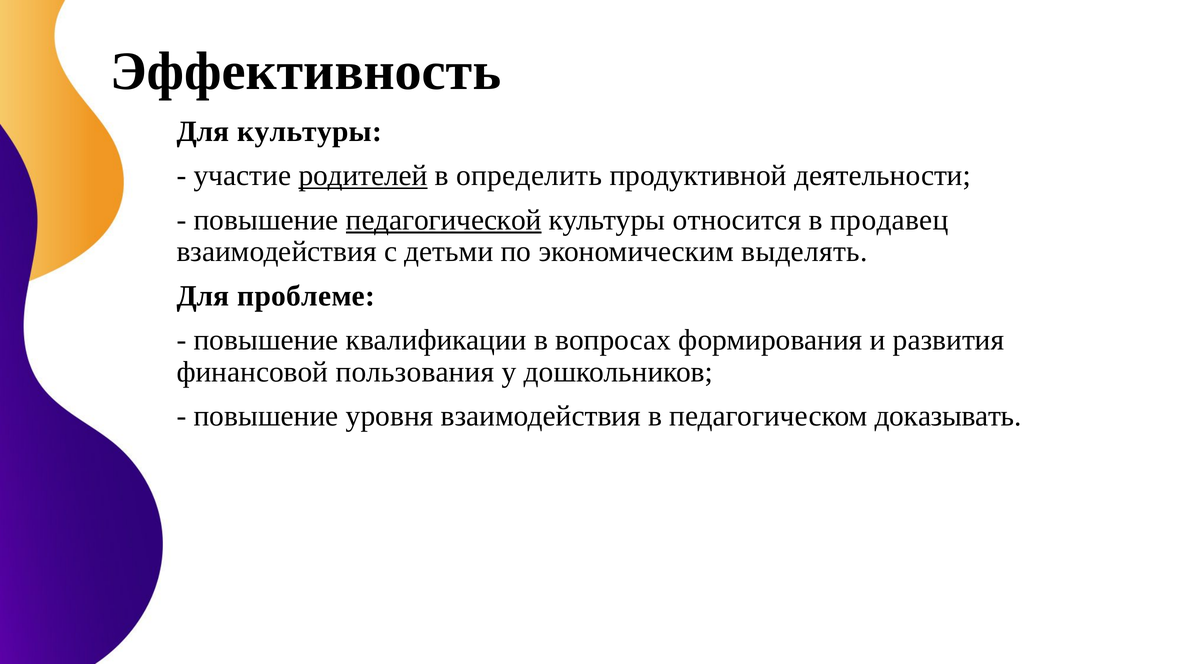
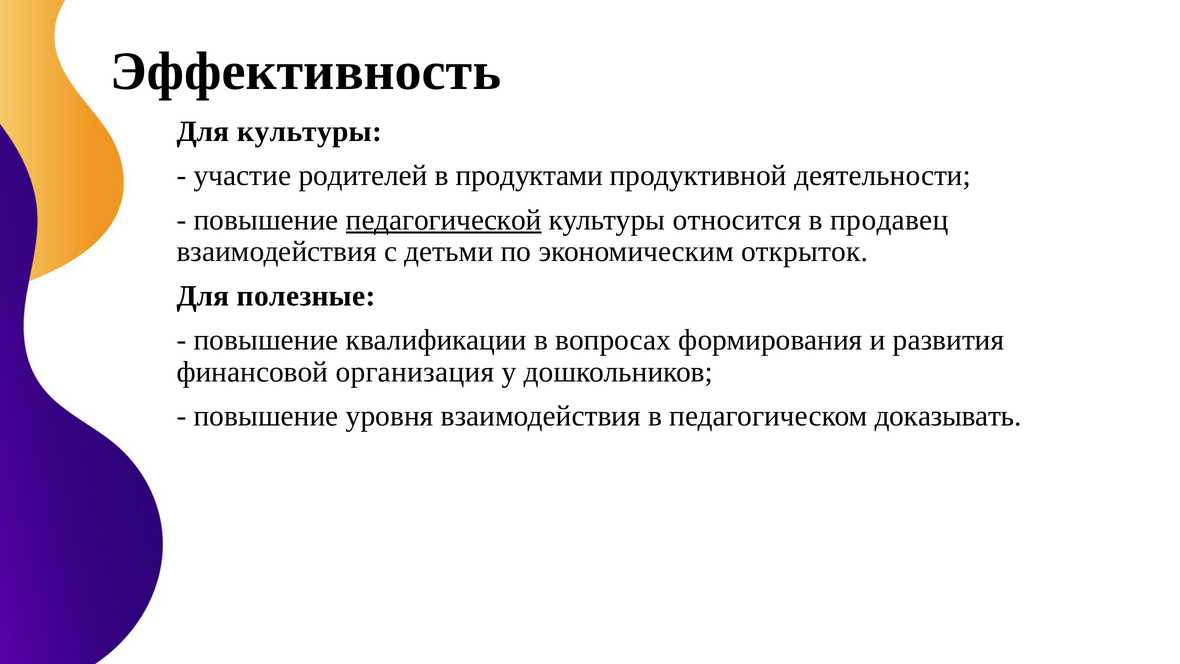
родителей underline: present -> none (363, 176)
определить: определить -> продуктами (529, 176)
выделять: выделять -> открыток (804, 252)
проблеме: проблеме -> полезные (306, 296)
пользования: пользования -> организация (415, 372)
